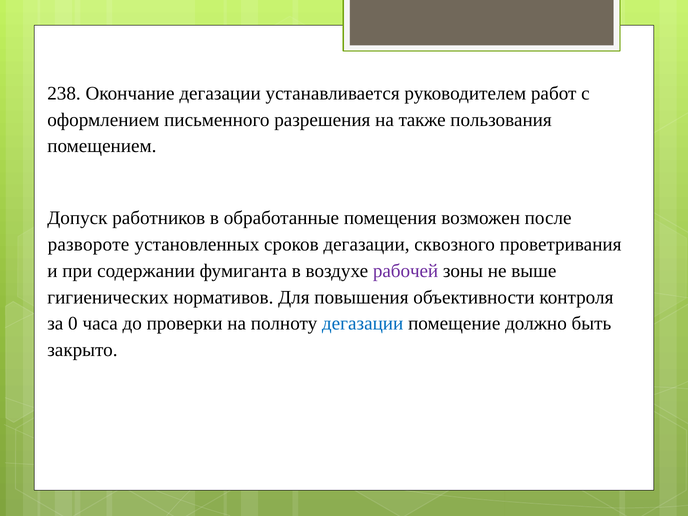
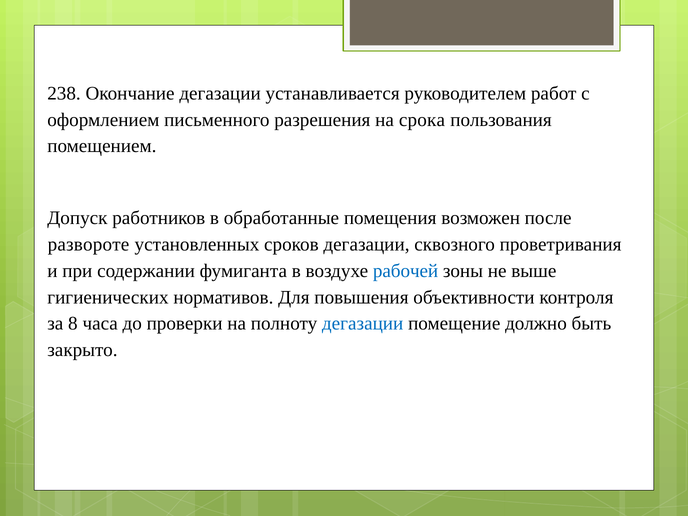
также: также -> срока (422, 120)
рабочей colour: purple -> blue (406, 271)
0: 0 -> 8 (73, 324)
